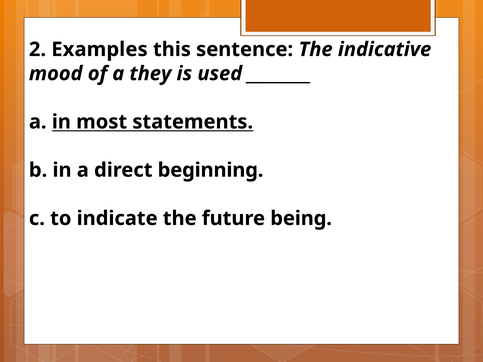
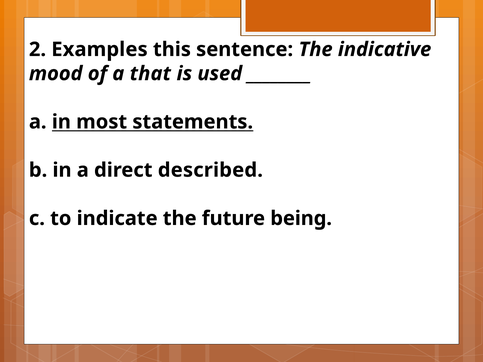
they: they -> that (150, 74)
beginning: beginning -> described (210, 170)
